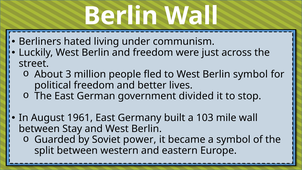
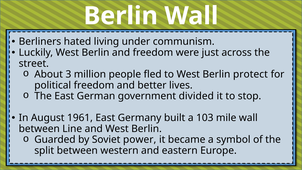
Berlin symbol: symbol -> protect (250, 74)
Stay: Stay -> Line (72, 129)
